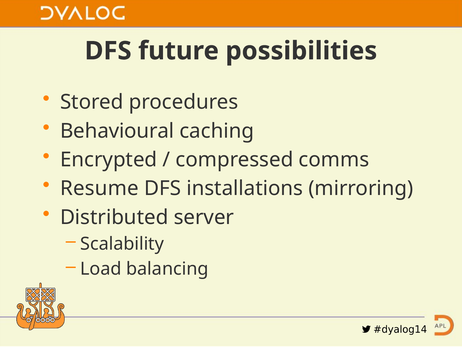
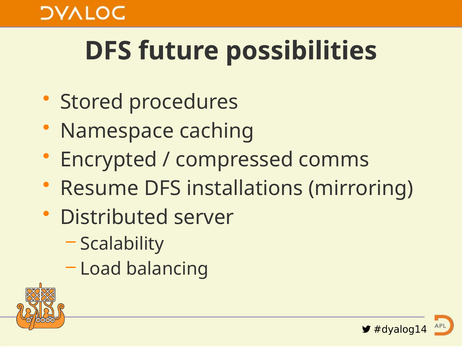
Behavioural: Behavioural -> Namespace (117, 131)
